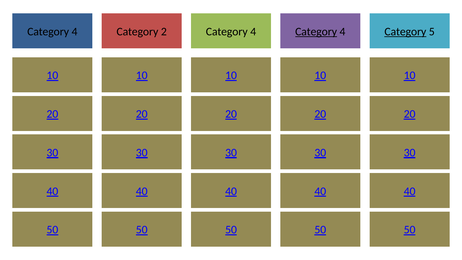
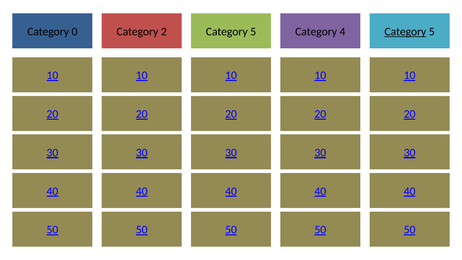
4: 4 -> 0 (75, 32)
4: 4 -> 5 (253, 32)
Category underline: present -> none (316, 32)
